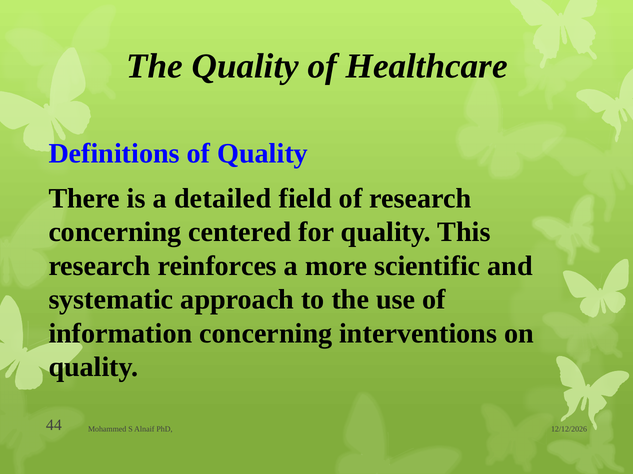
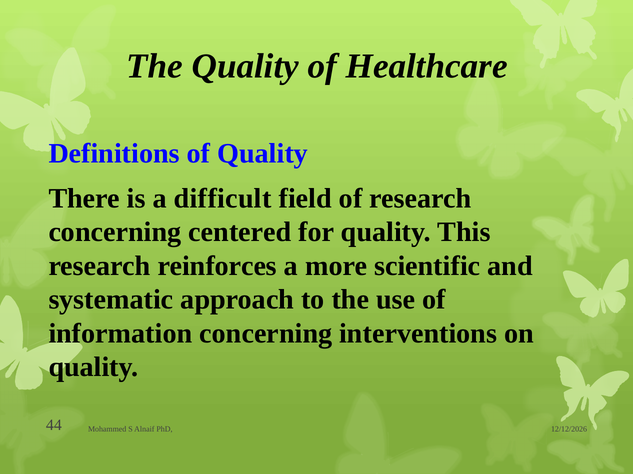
detailed: detailed -> difficult (223, 199)
